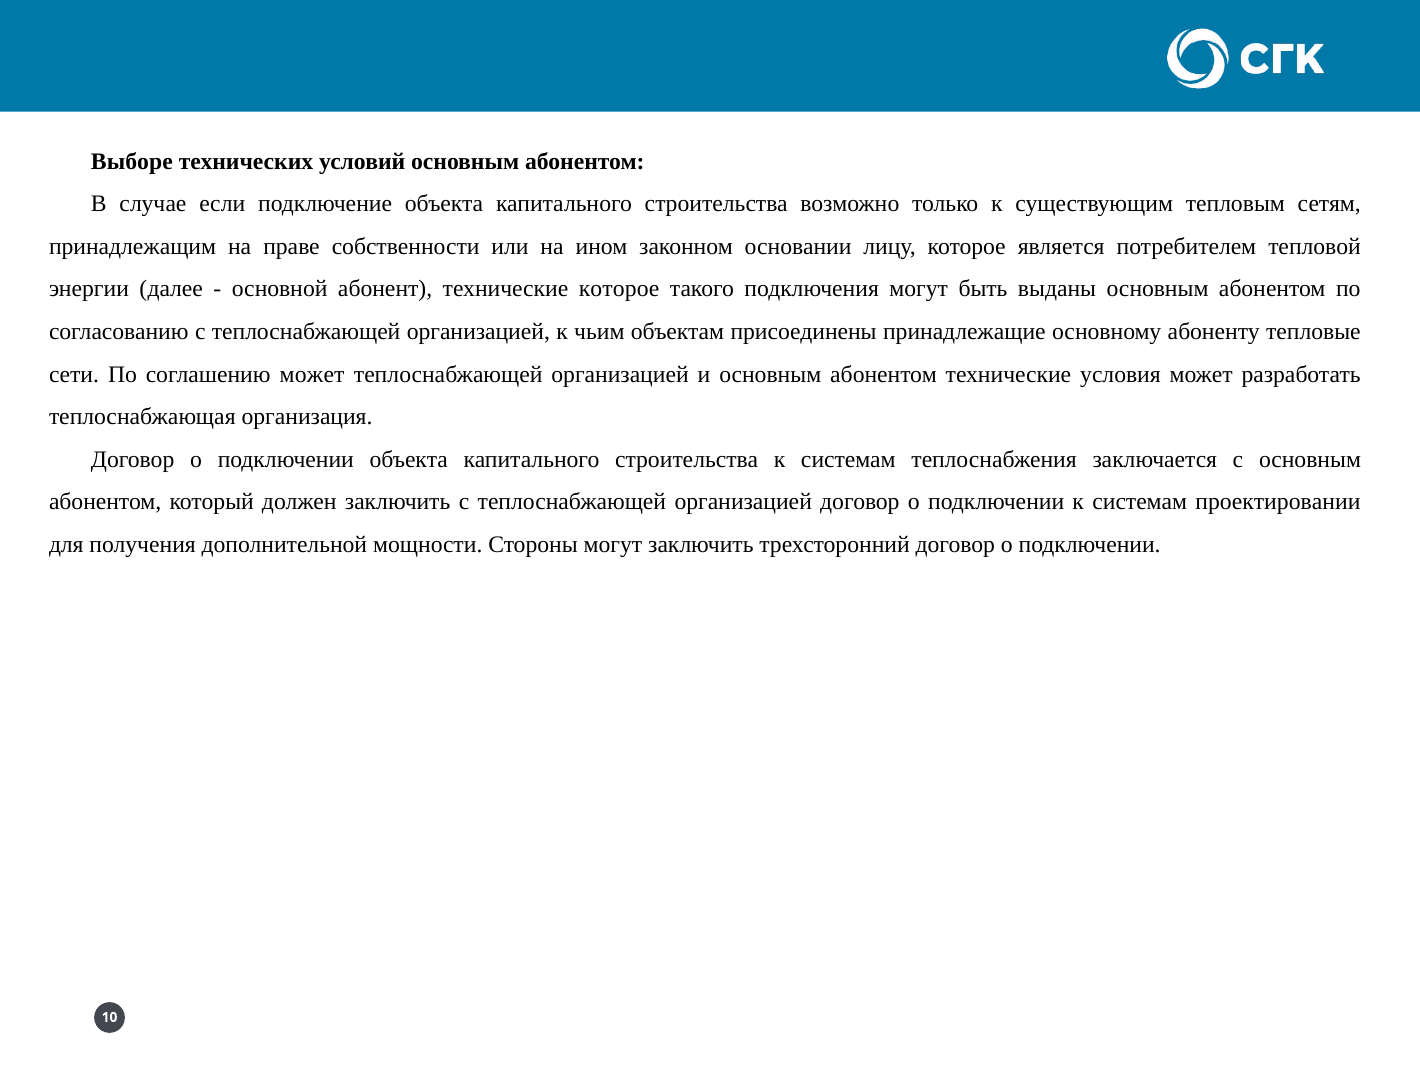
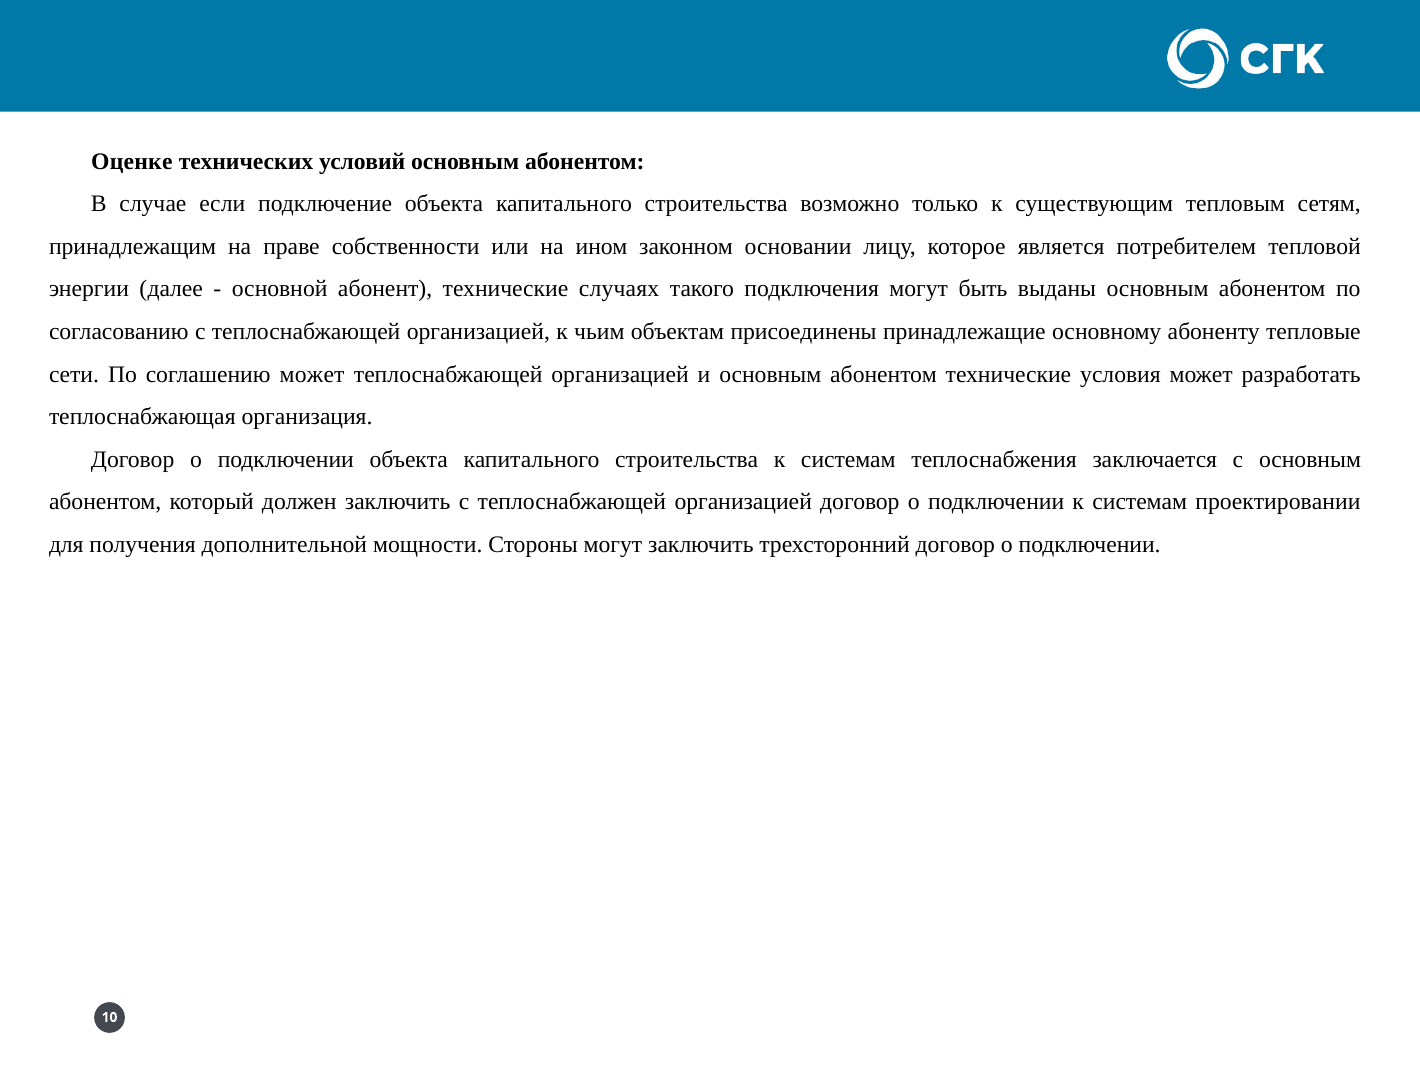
Выборе: Выборе -> Оценке (132, 161)
технические которое: которое -> случаях (619, 289)
